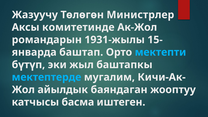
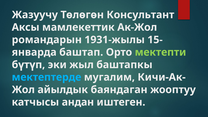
Министрлер: Министрлер -> Консультант (140, 15)
комитетинде: комитетинде -> мамлекеттик (78, 27)
мектепти colour: light blue -> light green (160, 52)
басма: басма -> андан (78, 102)
